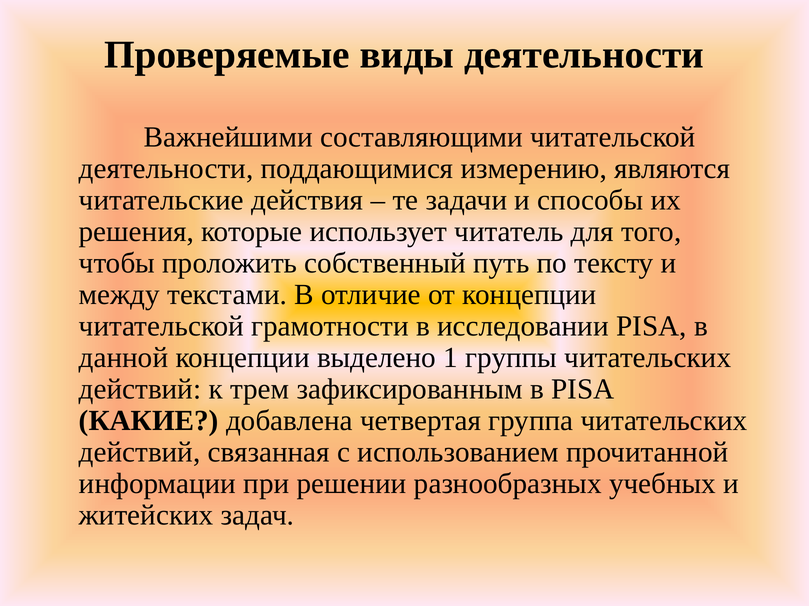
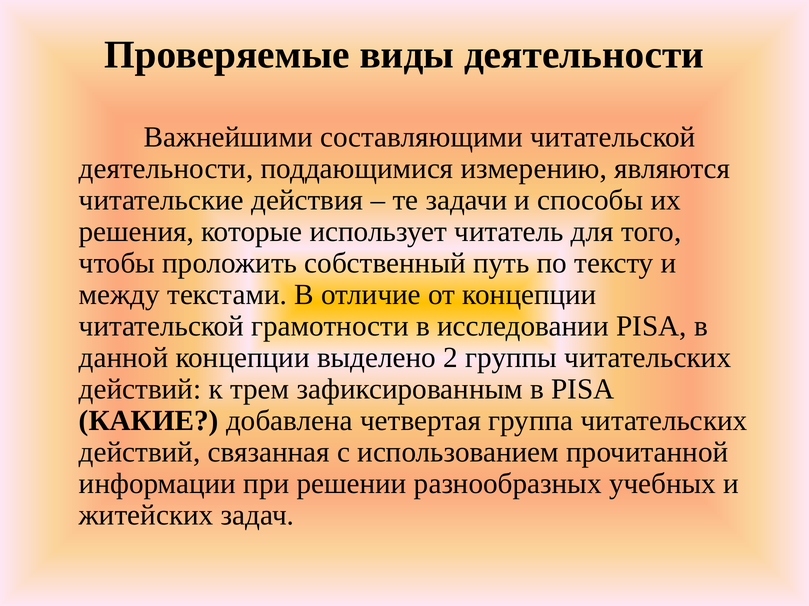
1: 1 -> 2 (451, 358)
